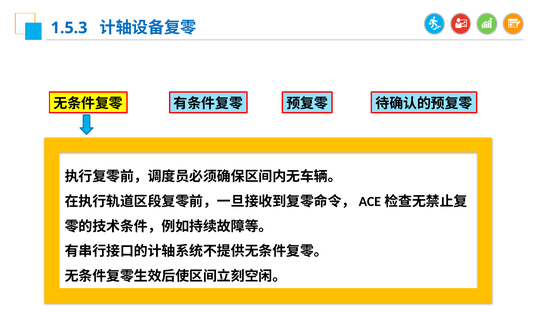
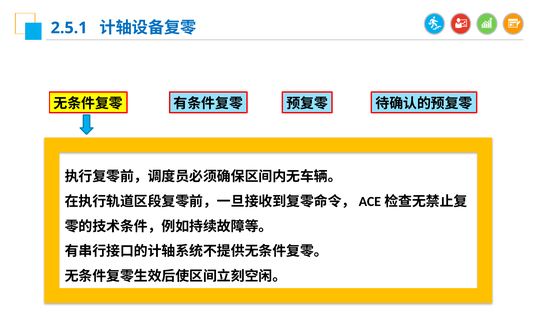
1.5.3: 1.5.3 -> 2.5.1 (69, 28)
